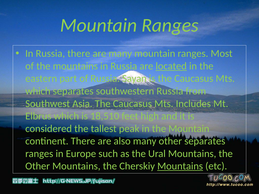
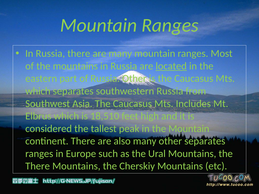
Russia Sayan: Sayan -> Other (134, 79)
Other: Other -> There (38, 166)
Mountains underline: present -> none (180, 166)
